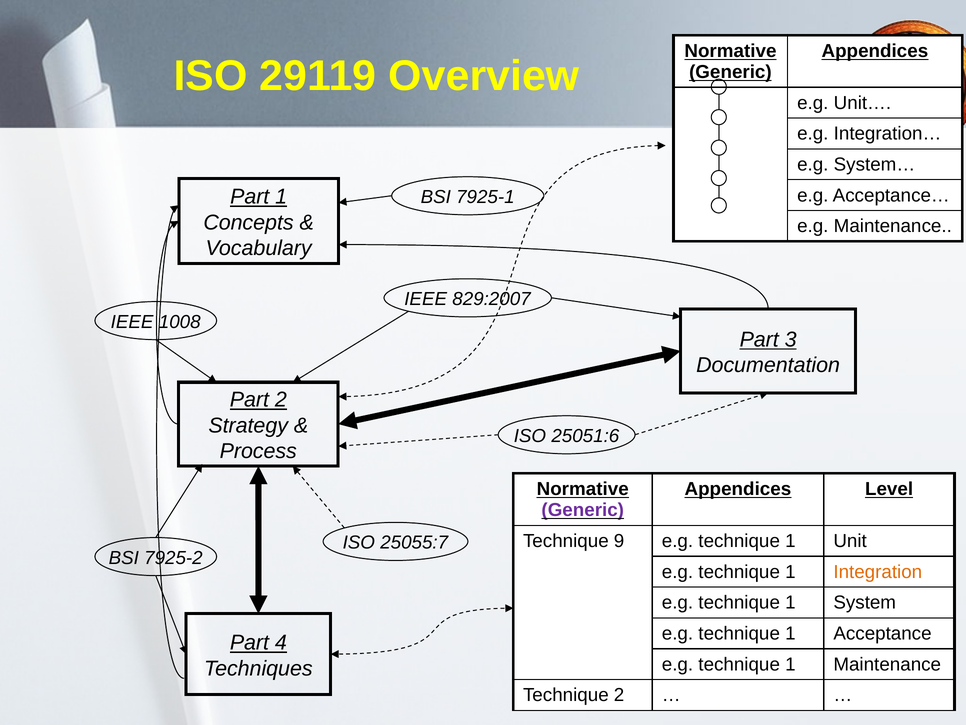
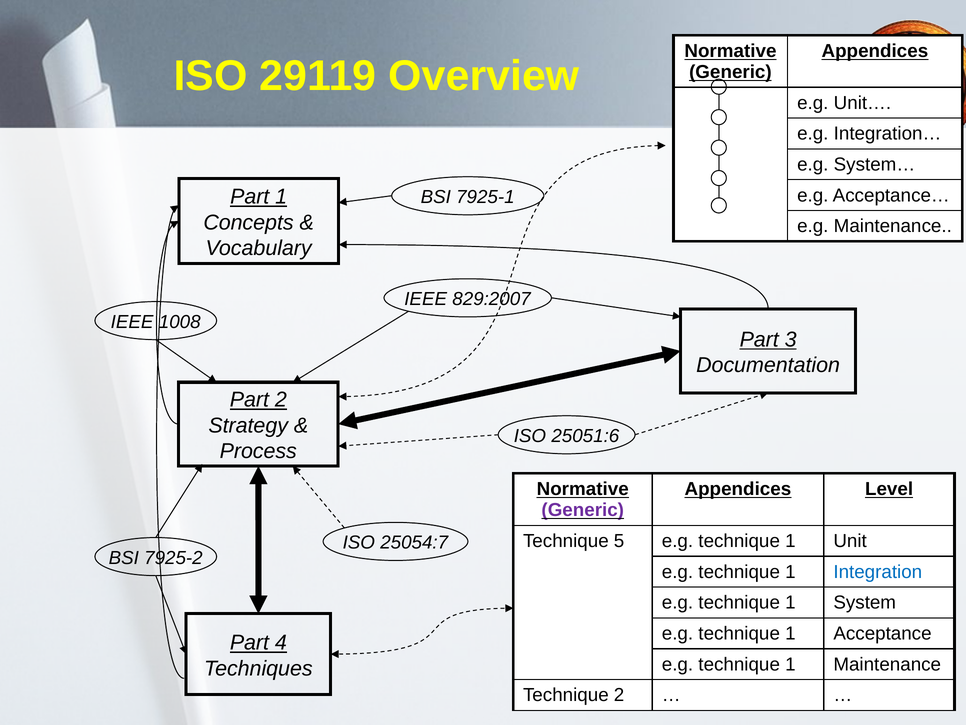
9: 9 -> 5 (619, 541)
25055:7: 25055:7 -> 25054:7 (414, 542)
Integration colour: orange -> blue (878, 572)
